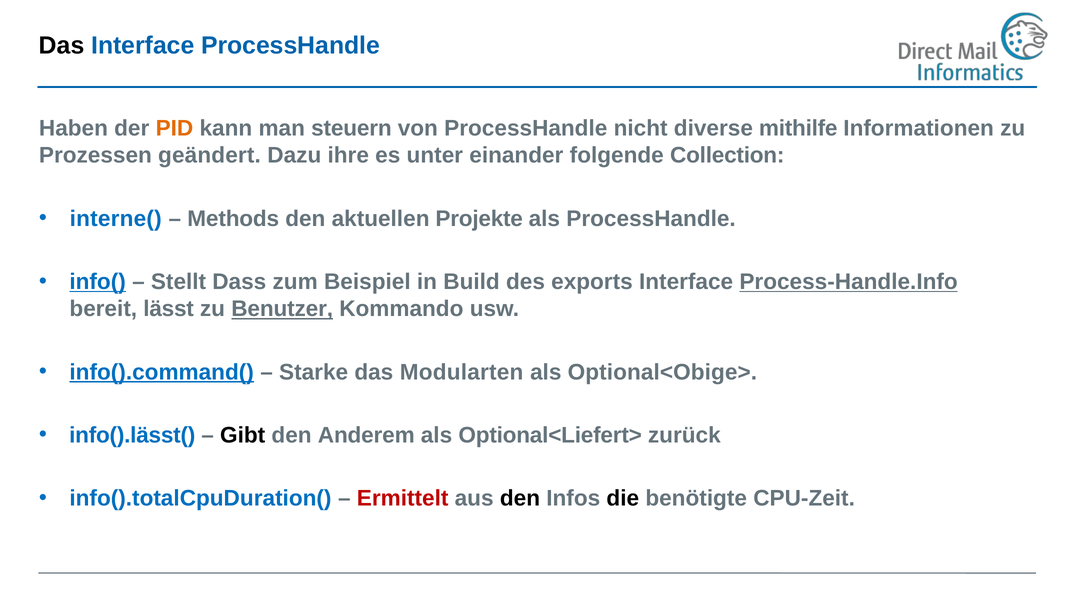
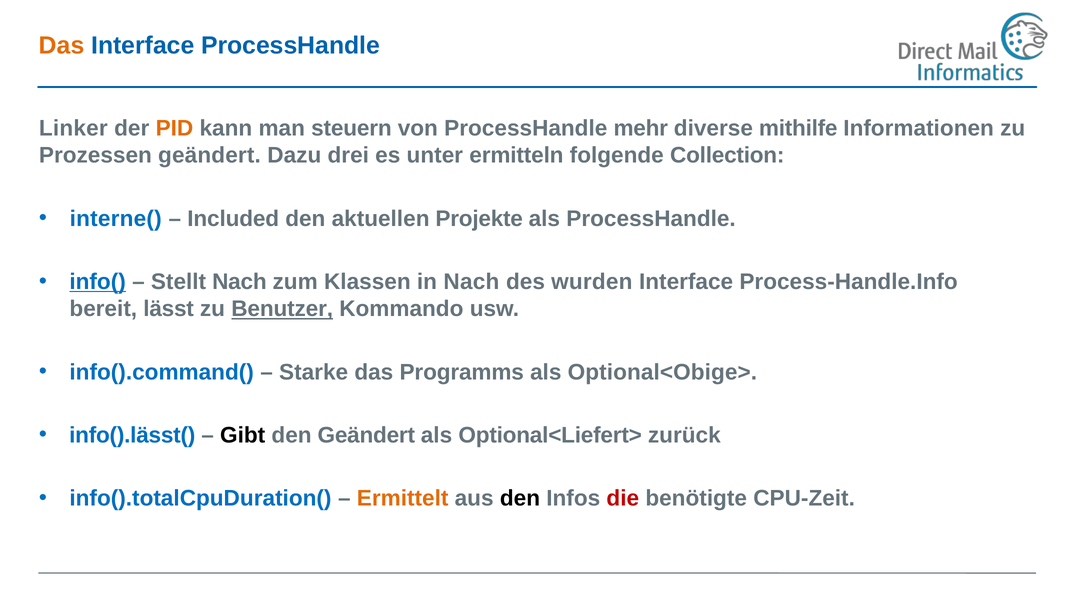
Das colour: black -> orange (62, 46)
Haben: Haben -> Linker (73, 128)
nicht: nicht -> mehr (641, 128)
ihre: ihre -> drei (348, 156)
einander: einander -> ermitteln (516, 156)
Methods: Methods -> Included (233, 219)
Stellt Dass: Dass -> Nach (239, 282)
Beispiel: Beispiel -> Klassen (367, 282)
in Build: Build -> Nach (471, 282)
exports: exports -> wurden (592, 282)
Process-Handle.Info underline: present -> none (849, 282)
info().command( underline: present -> none (162, 372)
Modularten: Modularten -> Programms (462, 372)
den Anderem: Anderem -> Geändert (366, 435)
Ermittelt colour: red -> orange (403, 499)
die colour: black -> red (623, 499)
